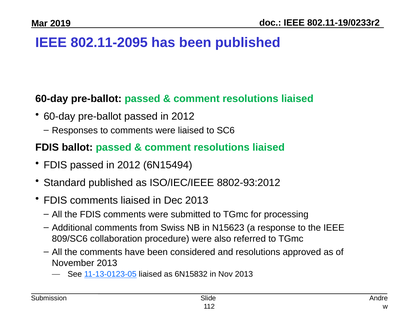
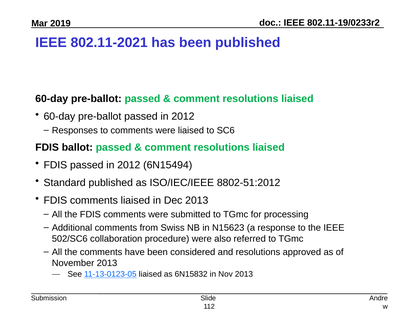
802.11-2095: 802.11-2095 -> 802.11-2021 (109, 42)
8802-93:2012: 8802-93:2012 -> 8802-51:2012 (249, 183)
809/SC6: 809/SC6 -> 502/SC6 (70, 239)
